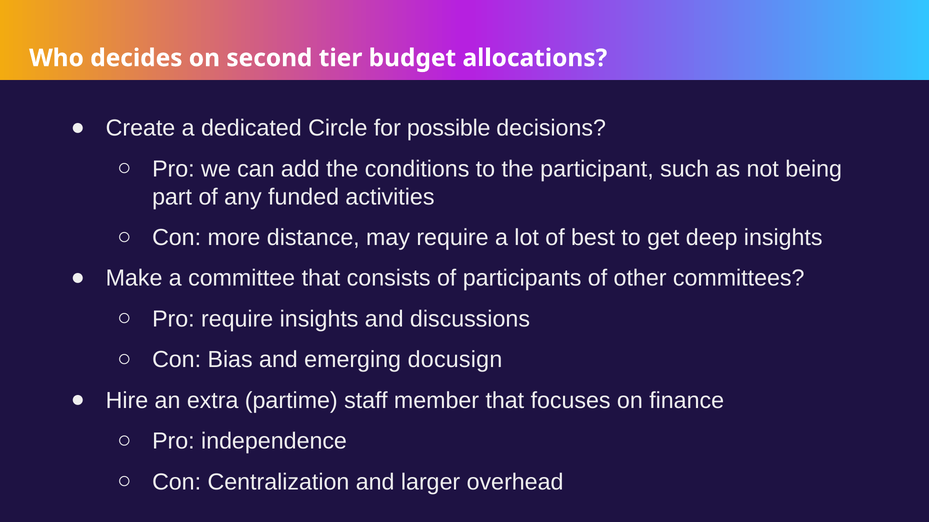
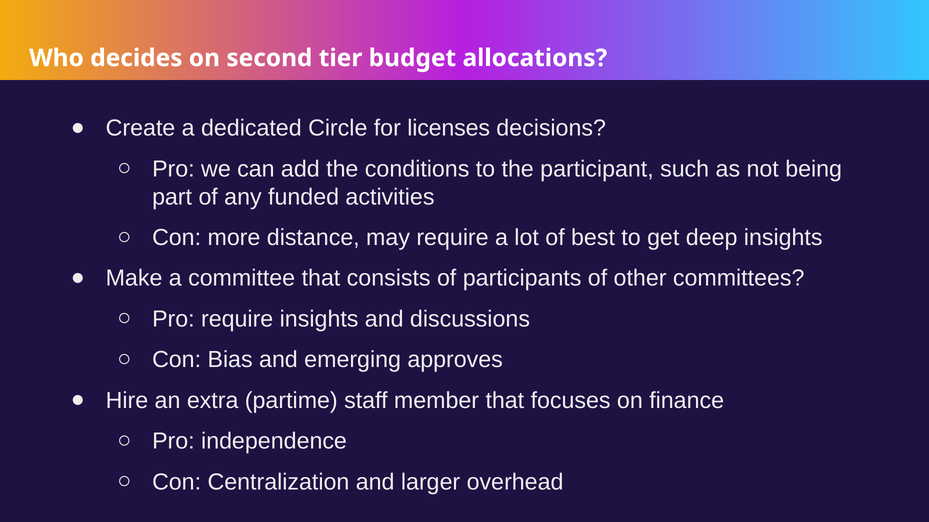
possible: possible -> licenses (449, 128)
docusign: docusign -> approves (455, 360)
